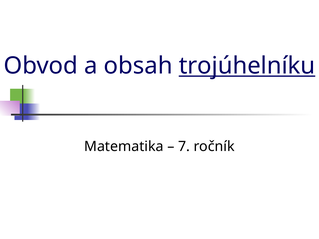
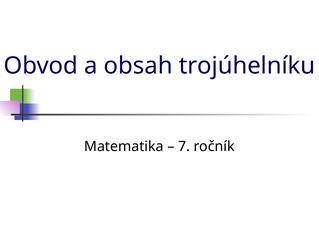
trojúhelníku underline: present -> none (247, 66)
